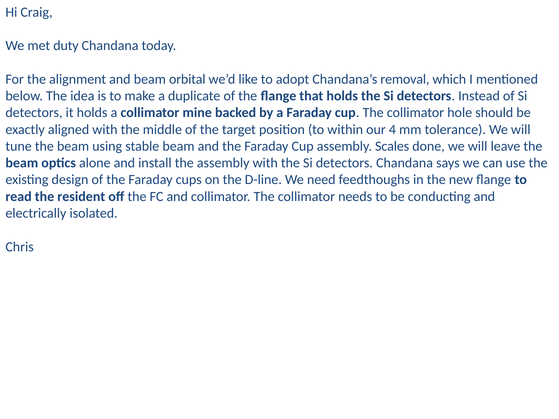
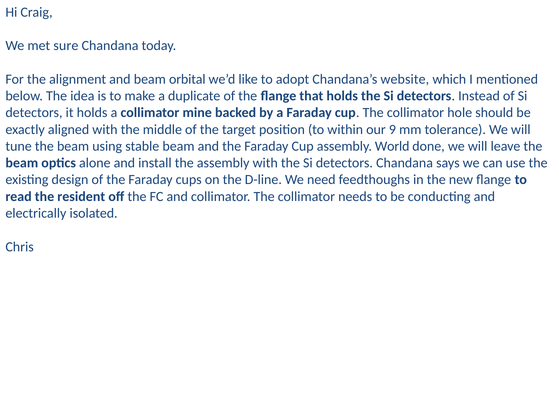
duty: duty -> sure (66, 46)
removal: removal -> website (405, 79)
4: 4 -> 9 (392, 129)
Scales: Scales -> World (392, 146)
